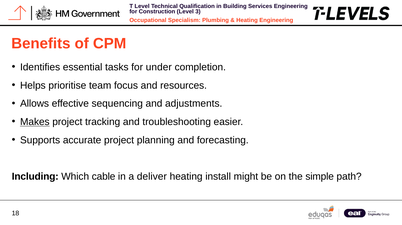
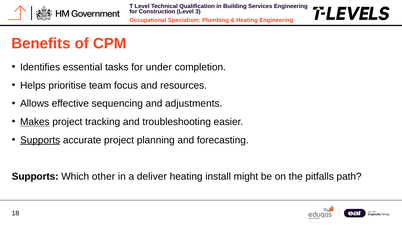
Supports underline: none -> present (40, 140)
Including: Including -> Supports (35, 176)
cable: cable -> other (103, 176)
simple: simple -> pitfalls (320, 176)
